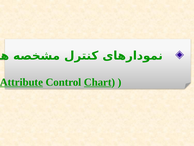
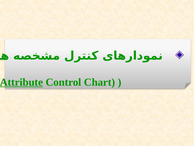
Chart underline: present -> none (98, 82)
